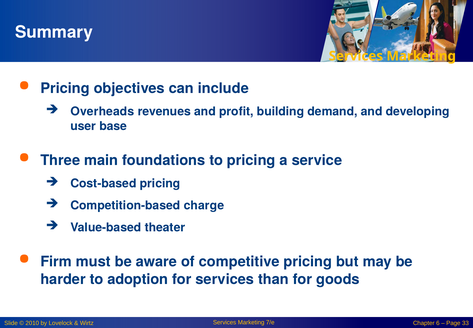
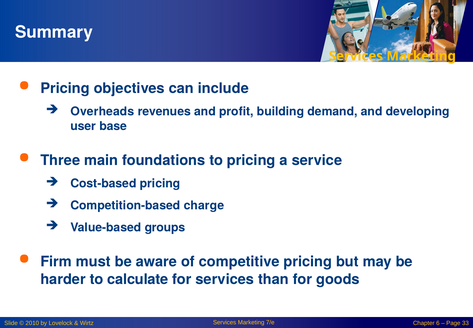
theater: theater -> groups (165, 227)
adoption: adoption -> calculate (138, 279)
